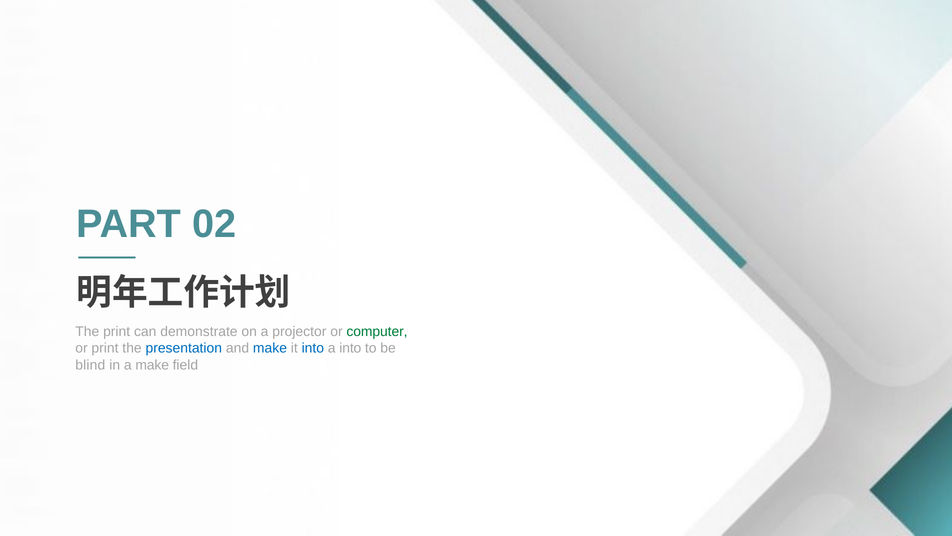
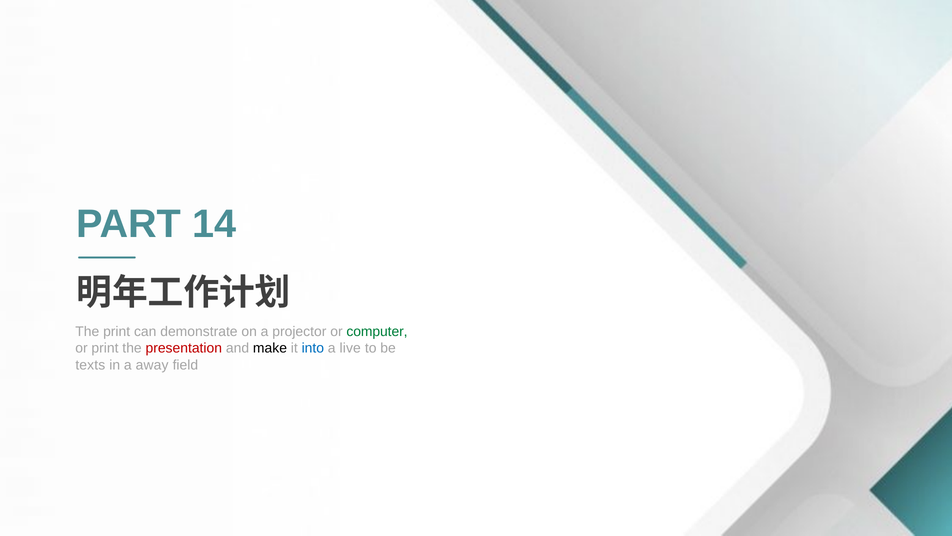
02: 02 -> 14 (214, 224)
presentation colour: blue -> red (184, 348)
make colour: blue -> black (270, 348)
a into: into -> live (350, 348)
blind: blind -> texts (90, 365)
a make: make -> away (152, 365)
